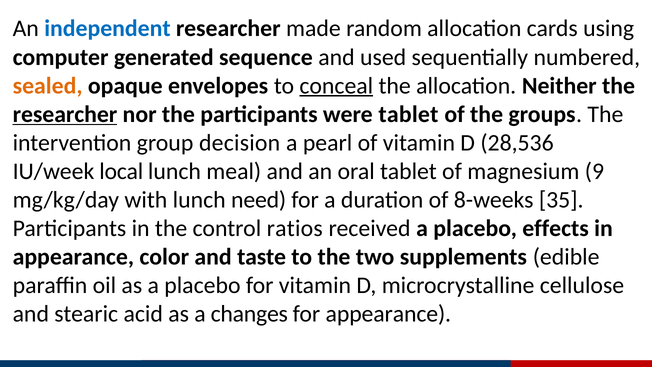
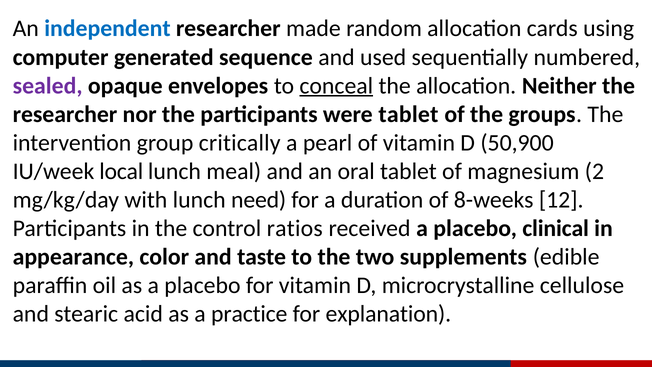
sealed colour: orange -> purple (48, 86)
researcher underline: present -> none (65, 114)
decision: decision -> critically (240, 143)
28,536: 28,536 -> 50,900 (517, 143)
9: 9 -> 2 (594, 171)
35: 35 -> 12 (561, 200)
effects: effects -> clinical (556, 228)
changes: changes -> practice (249, 314)
for appearance: appearance -> explanation (388, 314)
